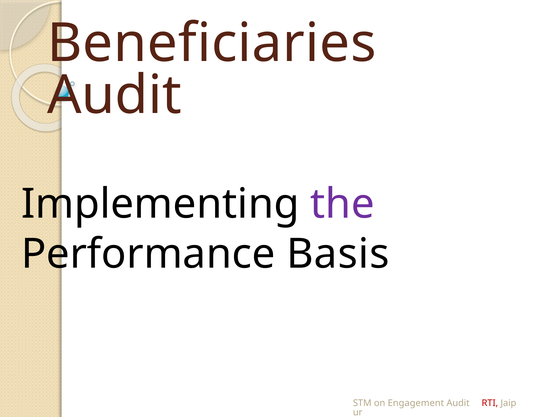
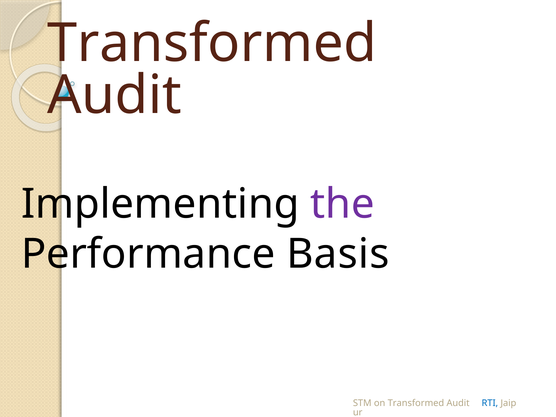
Beneficiaries: Beneficiaries -> Transformed (212, 43)
on Engagement: Engagement -> Transformed (416, 403)
RTI colour: red -> blue (490, 403)
